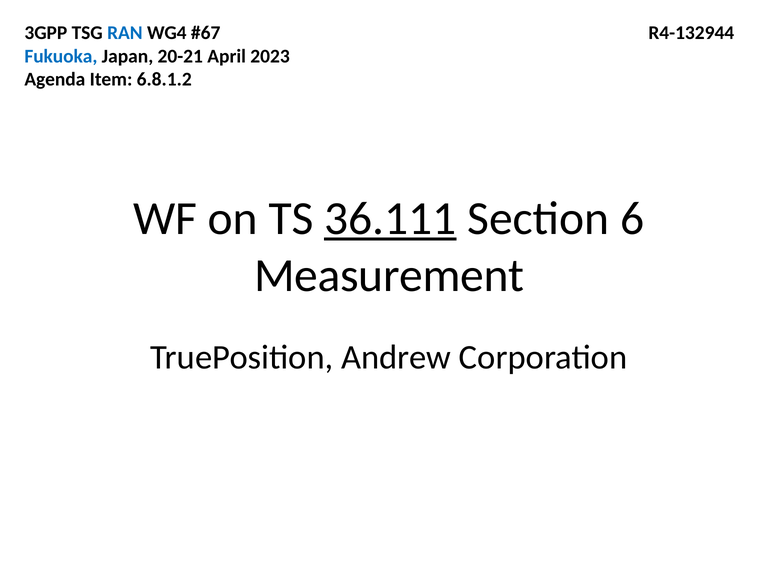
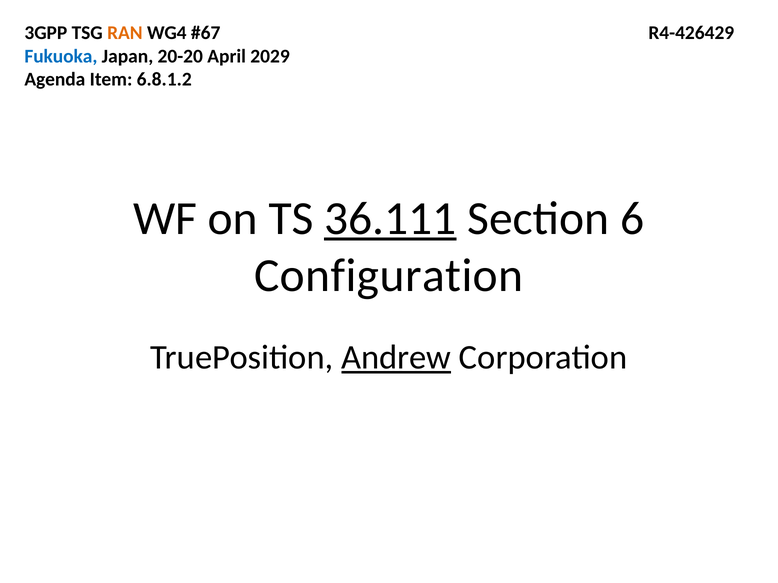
RAN colour: blue -> orange (125, 33)
R4-132944: R4-132944 -> R4-426429 (691, 33)
20-21: 20-21 -> 20-20 (180, 56)
2023: 2023 -> 2029 (270, 56)
Measurement: Measurement -> Configuration (389, 276)
Andrew underline: none -> present (396, 358)
